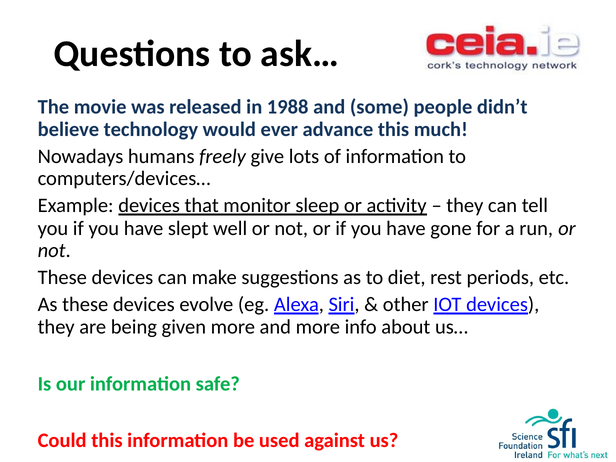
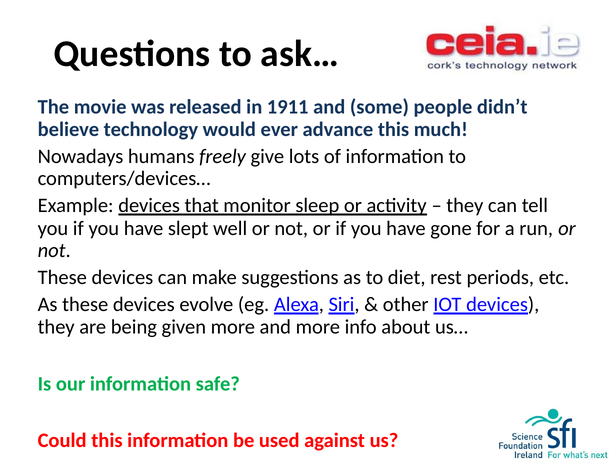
1988: 1988 -> 1911 (288, 107)
